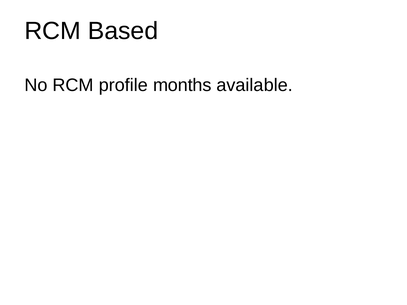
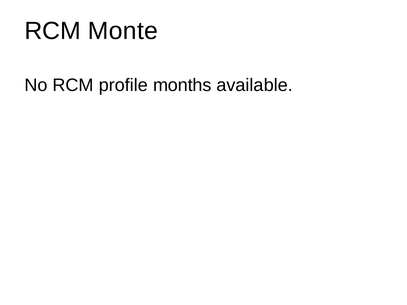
Based: Based -> Monte (123, 31)
